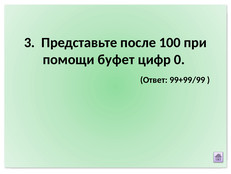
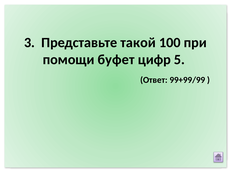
после: после -> такой (138, 42)
0: 0 -> 5 (179, 59)
